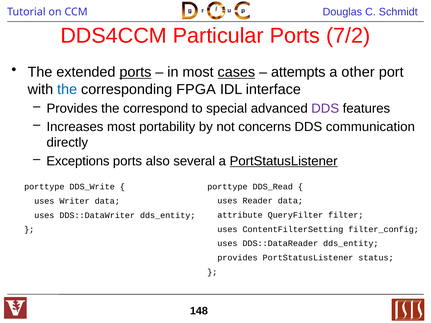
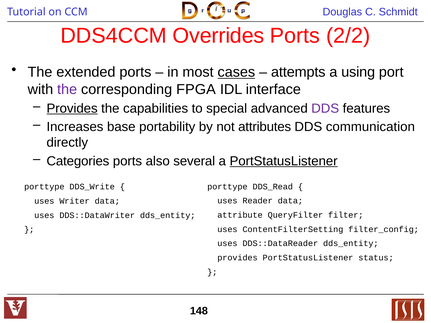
Particular: Particular -> Overrides (218, 36)
7/2: 7/2 -> 2/2 (348, 36)
ports underline: present -> none (135, 72)
other: other -> using (358, 72)
the colour: blue -> purple (67, 89)
Provides underline: none -> present (72, 108)
correspond: correspond -> capabilities (156, 108)
Increases most: most -> base (121, 127)
concerns: concerns -> attributes (265, 127)
Exceptions: Exceptions -> Categories (78, 161)
